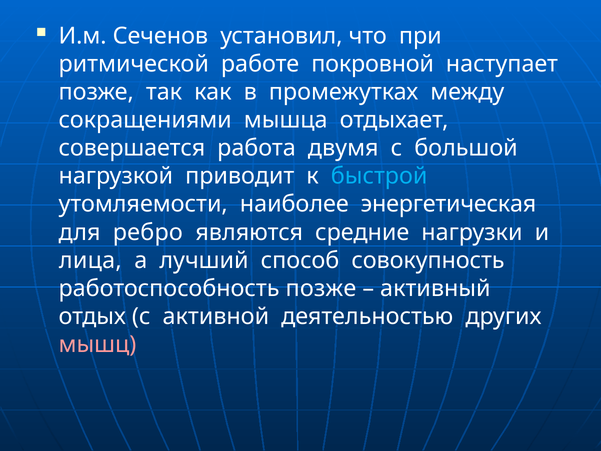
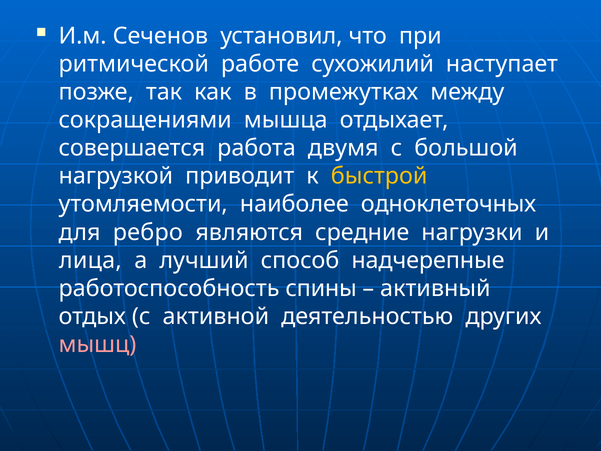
покровной: покровной -> сухожилий (373, 64)
быстрой colour: light blue -> yellow (379, 176)
энергетическая: энергетическая -> одноклеточных (449, 204)
совокупность: совокупность -> надчерепные (428, 260)
работоспособность позже: позже -> спины (321, 288)
